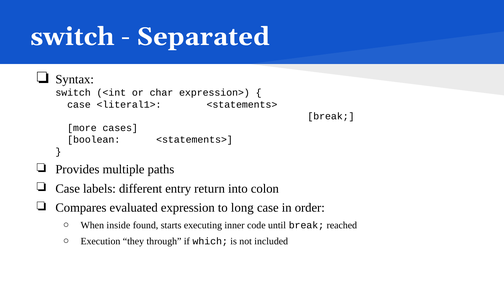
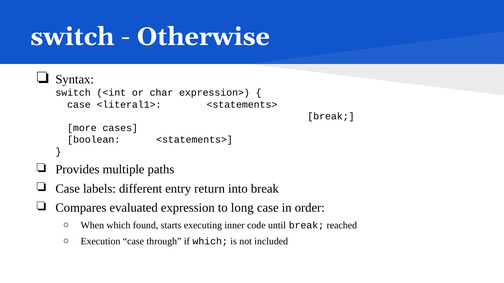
Separated: Separated -> Otherwise (203, 37)
into colon: colon -> break (265, 189)
When inside: inside -> which (118, 226)
Execution they: they -> case (133, 242)
